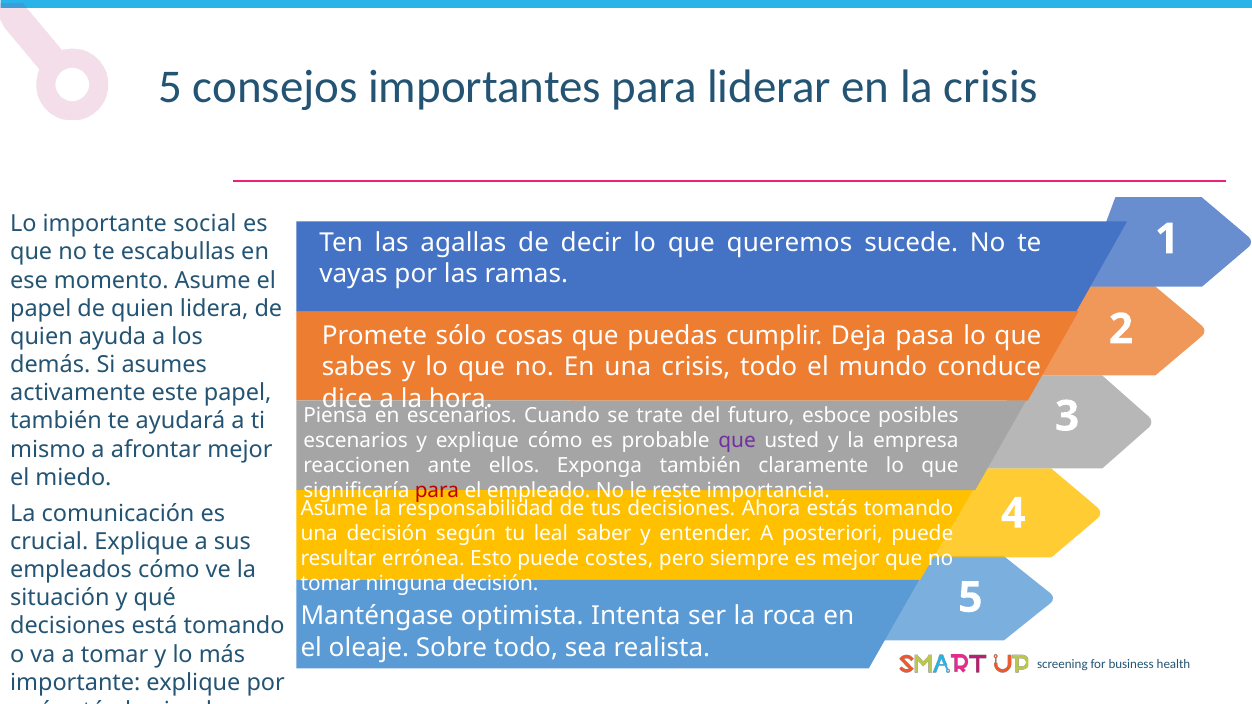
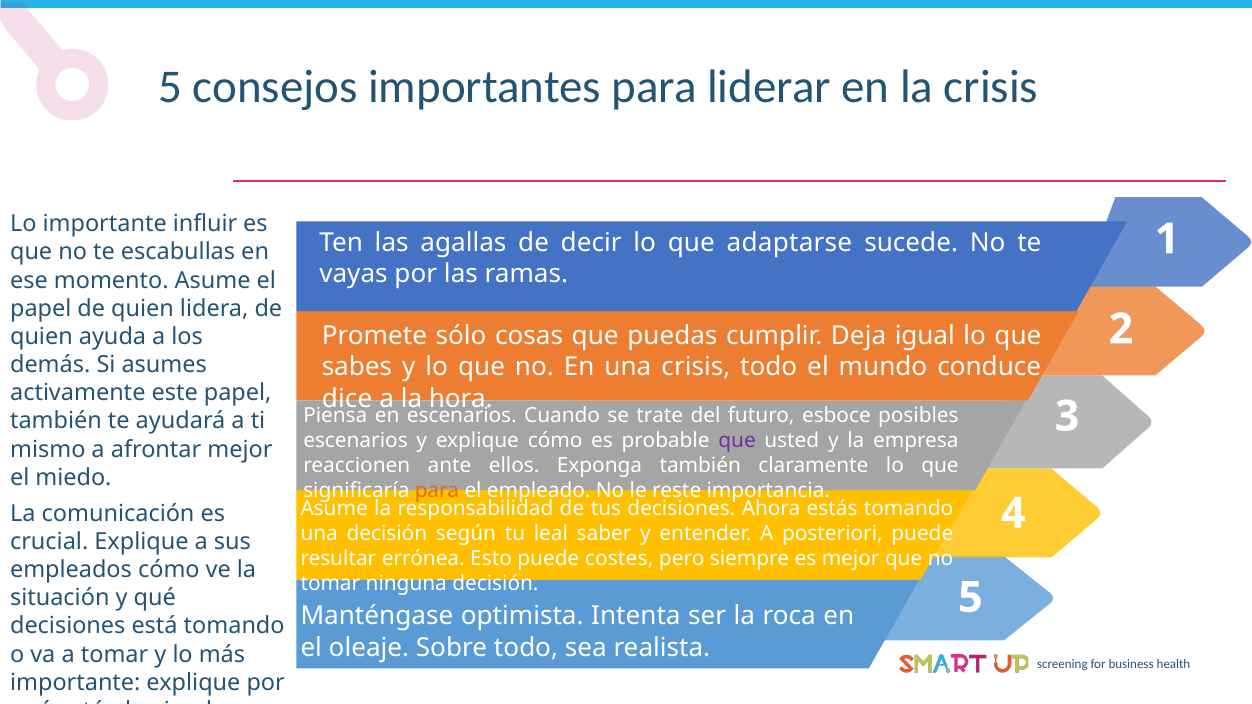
social: social -> influir (205, 224)
queremos: queremos -> adaptarse (789, 243)
pasa: pasa -> igual (925, 336)
para colour: red -> orange (437, 491)
